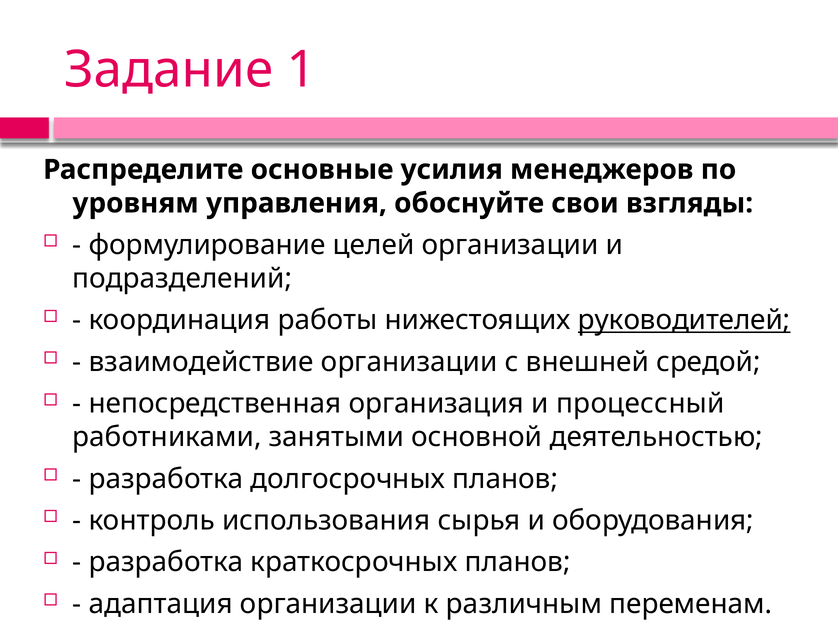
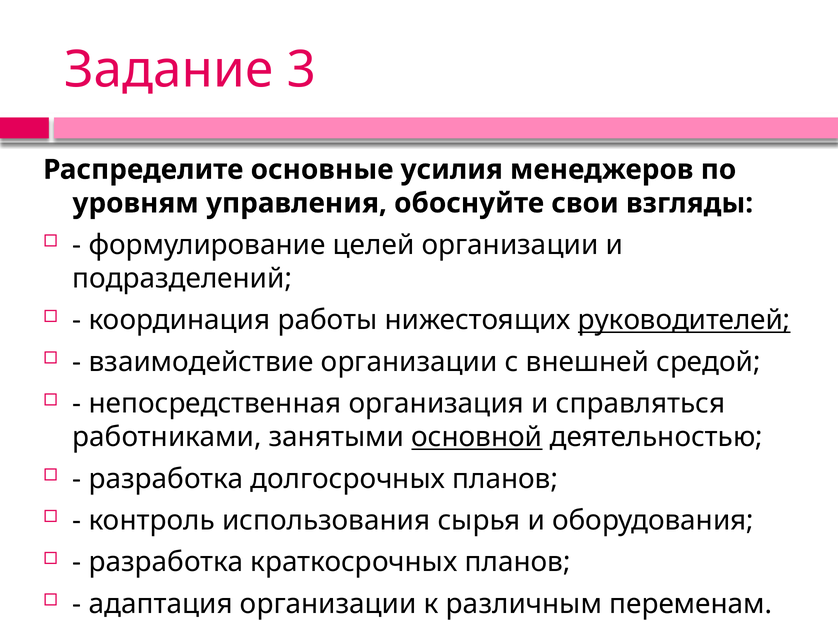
1: 1 -> 3 (301, 70)
процессный: процессный -> справляться (641, 403)
основной underline: none -> present (477, 437)
